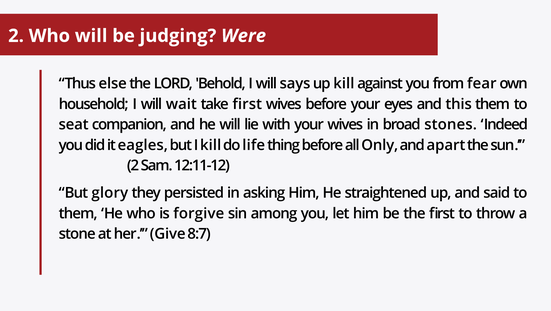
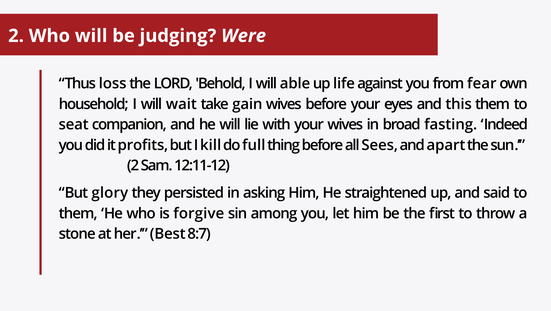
else: else -> loss (113, 84)
says: says -> able (295, 84)
up kill: kill -> life (344, 84)
take first: first -> gain (247, 104)
stones: stones -> fasting (451, 125)
eagles: eagles -> profits (143, 145)
life: life -> full (254, 145)
Only: Only -> Sees (380, 145)
Give: Give -> Best (168, 234)
